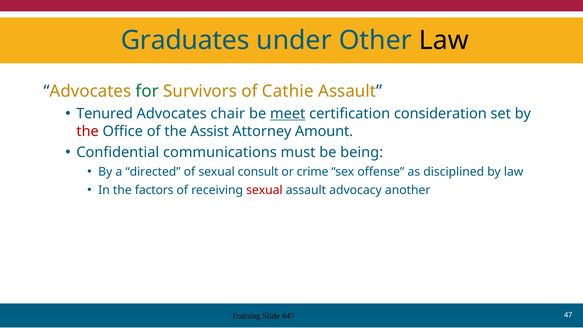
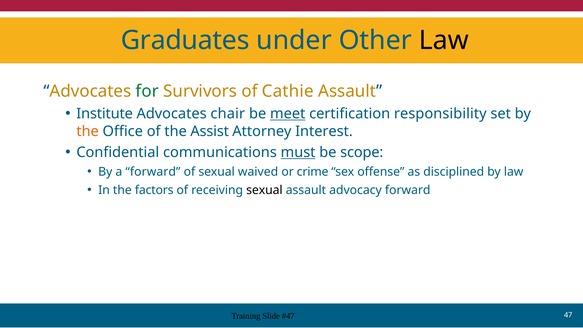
Tenured: Tenured -> Institute (105, 114)
consideration: consideration -> responsibility (440, 114)
the colour: red -> orange (88, 131)
Amount: Amount -> Interest (324, 131)
must underline: none -> present (298, 152)
being: being -> scope (362, 152)
a directed: directed -> forward (153, 172)
consult: consult -> waived (258, 172)
sexual colour: red -> black (264, 190)
advocacy another: another -> forward (408, 190)
